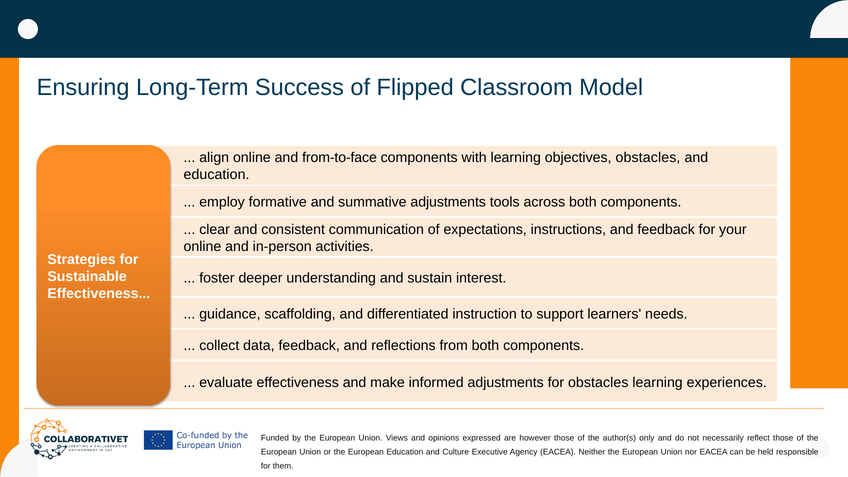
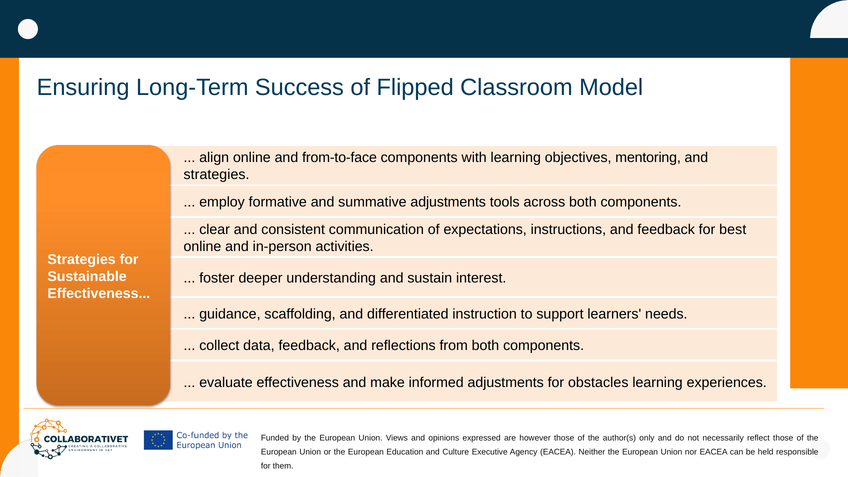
objectives obstacles: obstacles -> mentoring (648, 158)
education: education -> strategies (217, 175)
your: your -> best (733, 230)
